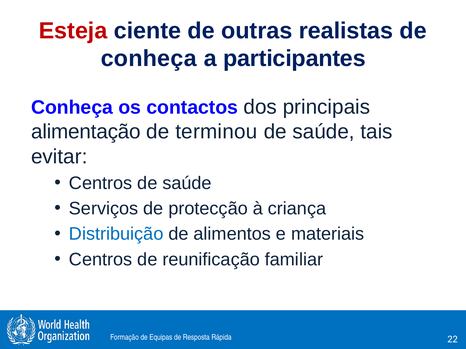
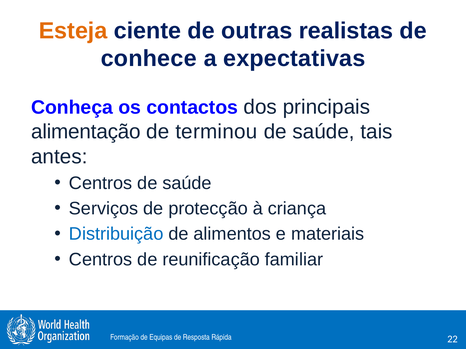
Esteja colour: red -> orange (73, 31)
conheça: conheça -> conhece (149, 59)
participantes: participantes -> expectativas (294, 59)
evitar: evitar -> antes (59, 157)
